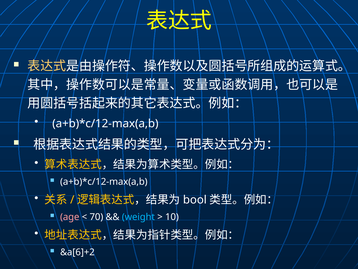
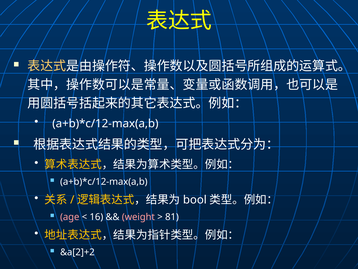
70: 70 -> 16 (96, 217)
weight colour: light blue -> pink (138, 217)
10: 10 -> 81 (172, 217)
&a[6]+2: &a[6]+2 -> &a[2]+2 (77, 252)
